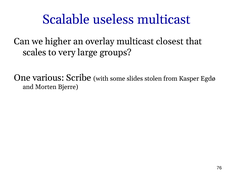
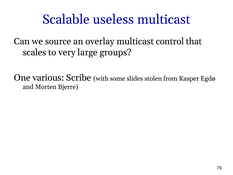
higher: higher -> source (58, 41)
closest: closest -> control (170, 41)
